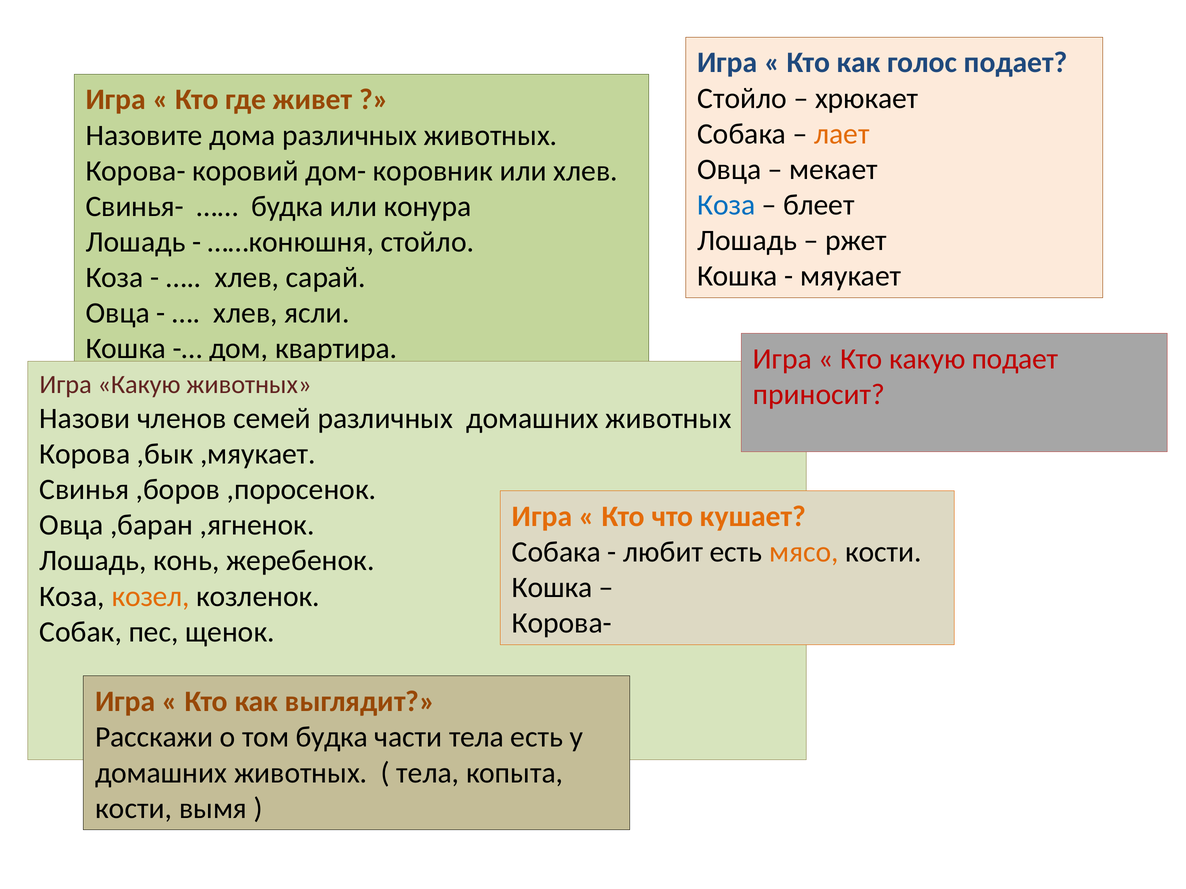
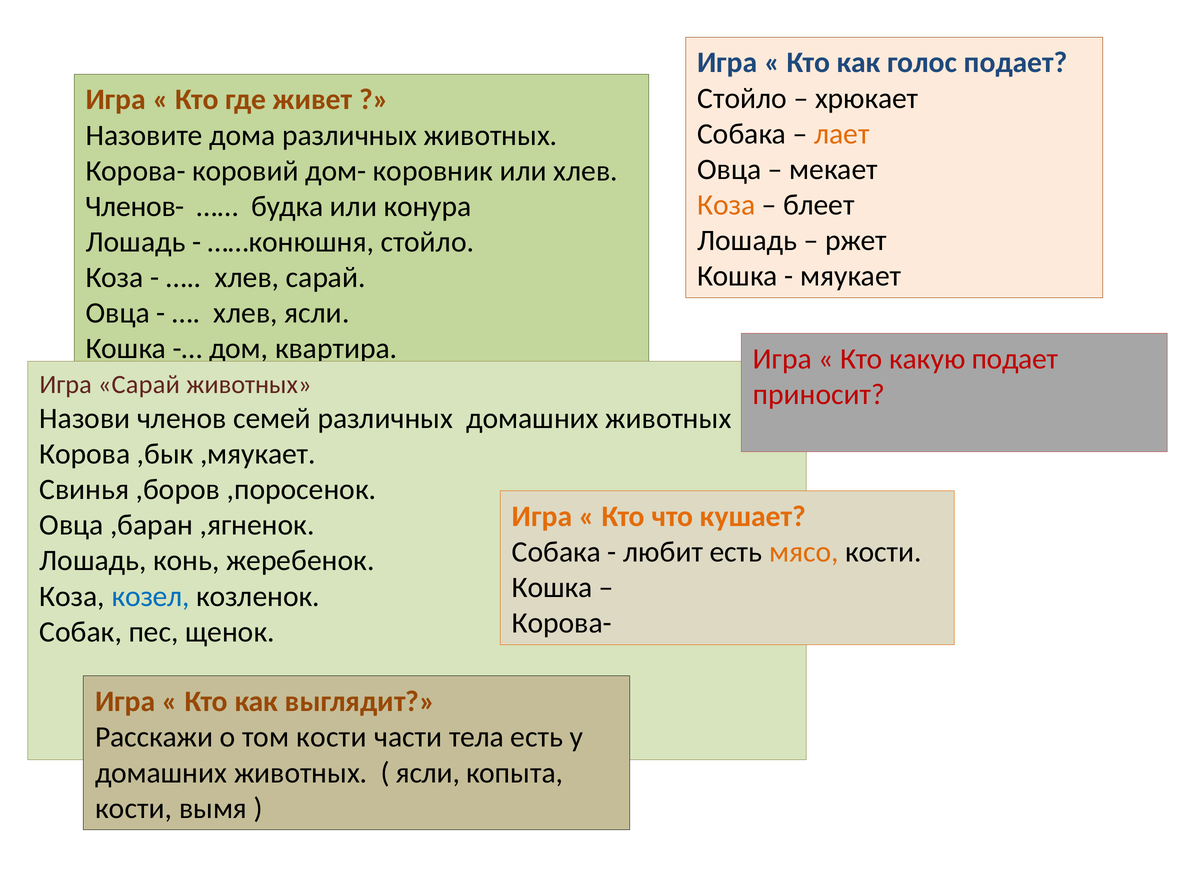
Коза colour: blue -> orange (726, 205)
Свинья-: Свинья- -> Членов- (135, 206)
Игра Какую: Какую -> Сарай (139, 385)
козел colour: orange -> blue (151, 597)
том будка: будка -> кости (331, 738)
тела: тела -> ясли (428, 773)
